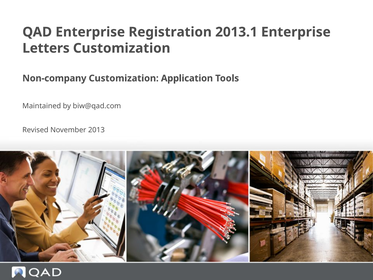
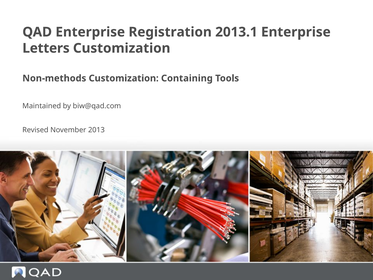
Non-company: Non-company -> Non-methods (54, 78)
Application: Application -> Containing (187, 78)
